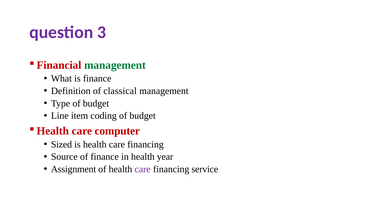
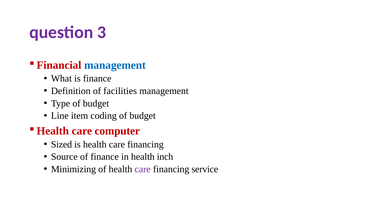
management colour: green -> blue (115, 65)
classical: classical -> facilities (120, 91)
year: year -> inch (165, 156)
Assignment: Assignment -> Minimizing (73, 169)
